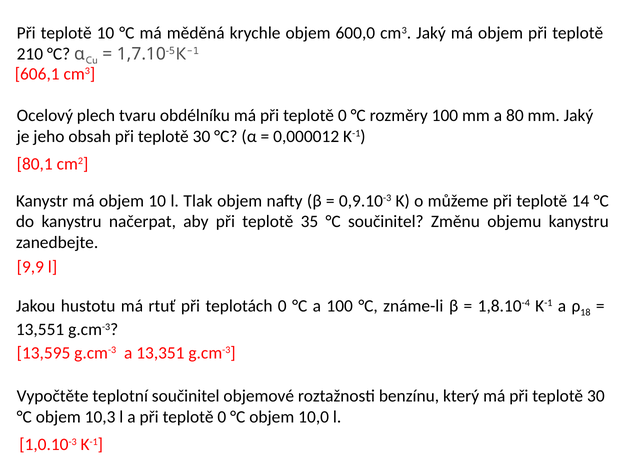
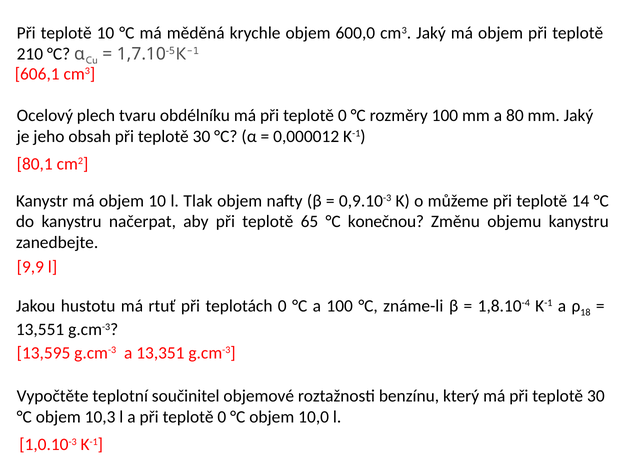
35: 35 -> 65 (309, 222)
°C součinitel: součinitel -> konečnou (386, 222)
